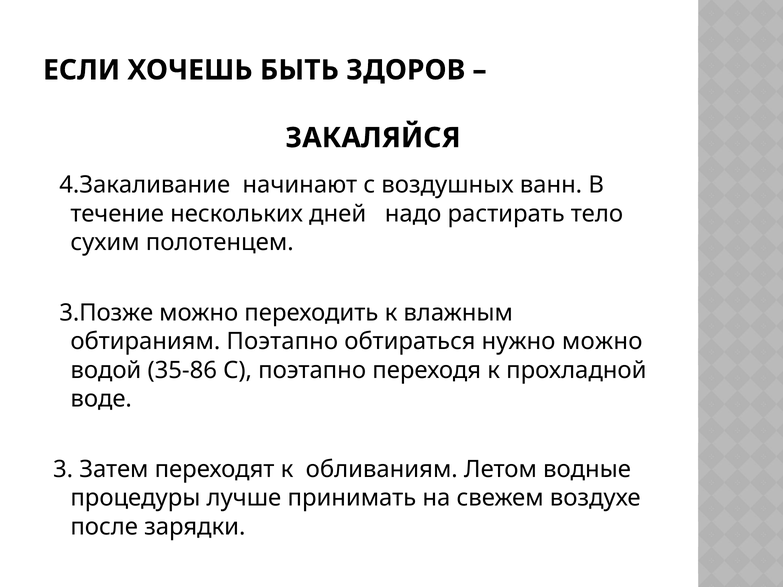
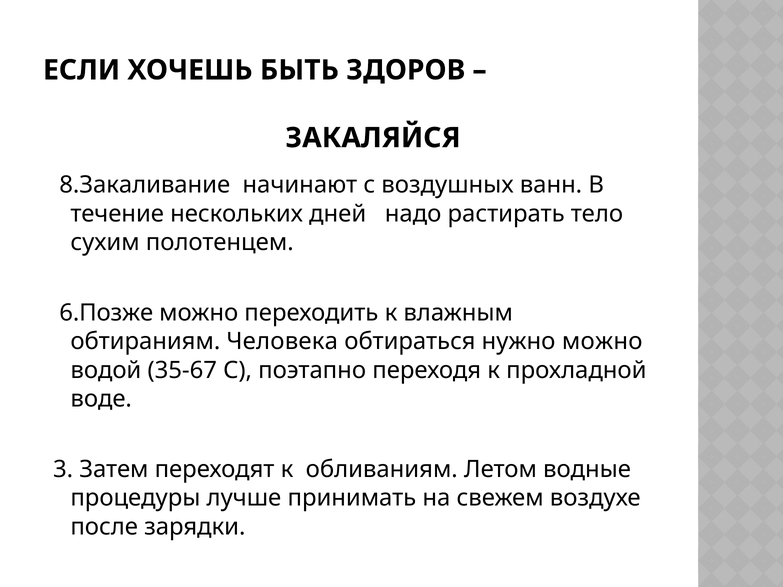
4.Закаливание: 4.Закаливание -> 8.Закаливание (145, 185)
3.Позже: 3.Позже -> 6.Позже (106, 313)
обтираниям Поэтапно: Поэтапно -> Человека (282, 342)
35-86: 35-86 -> 35-67 (182, 370)
